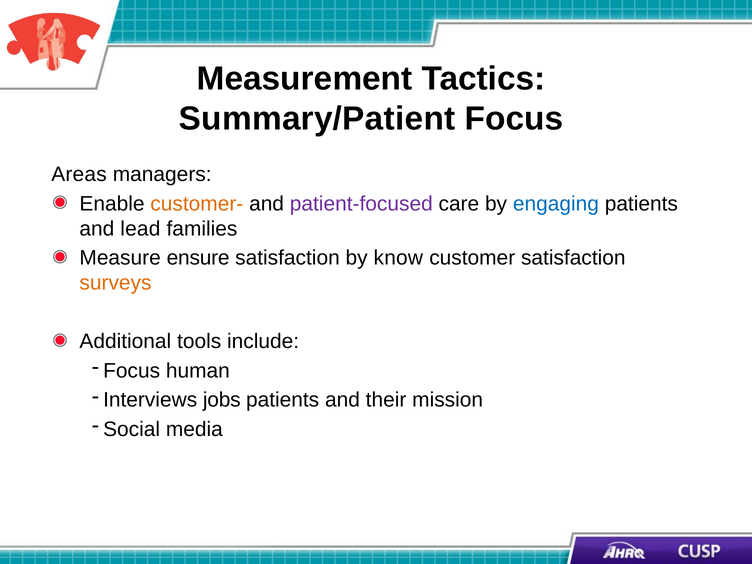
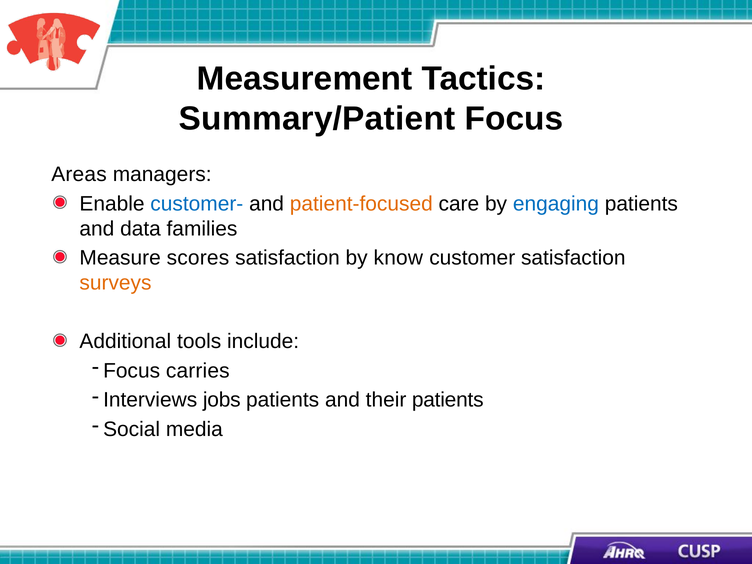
customer- colour: orange -> blue (197, 204)
patient-focused colour: purple -> orange (361, 204)
lead: lead -> data (140, 229)
ensure: ensure -> scores (198, 258)
human: human -> carries (198, 371)
their mission: mission -> patients (448, 400)
